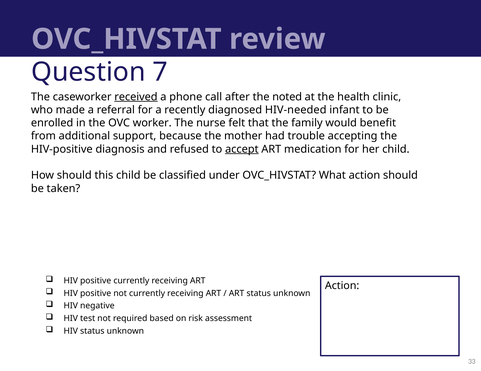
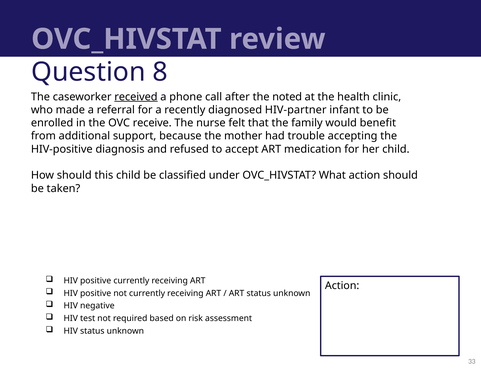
7: 7 -> 8 (160, 72)
HIV-needed: HIV-needed -> HIV-partner (296, 110)
worker: worker -> receive (152, 123)
accept underline: present -> none (242, 149)
